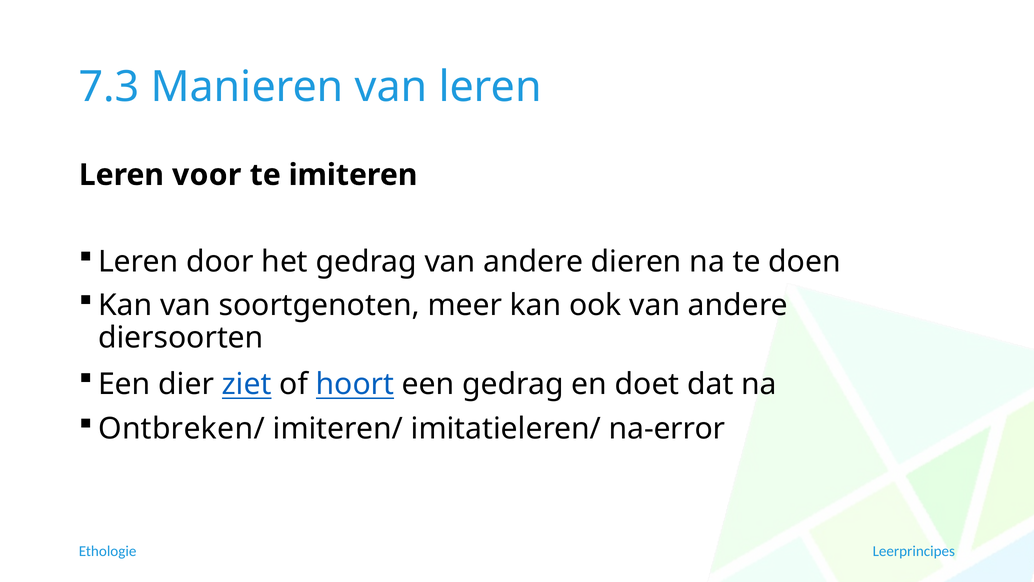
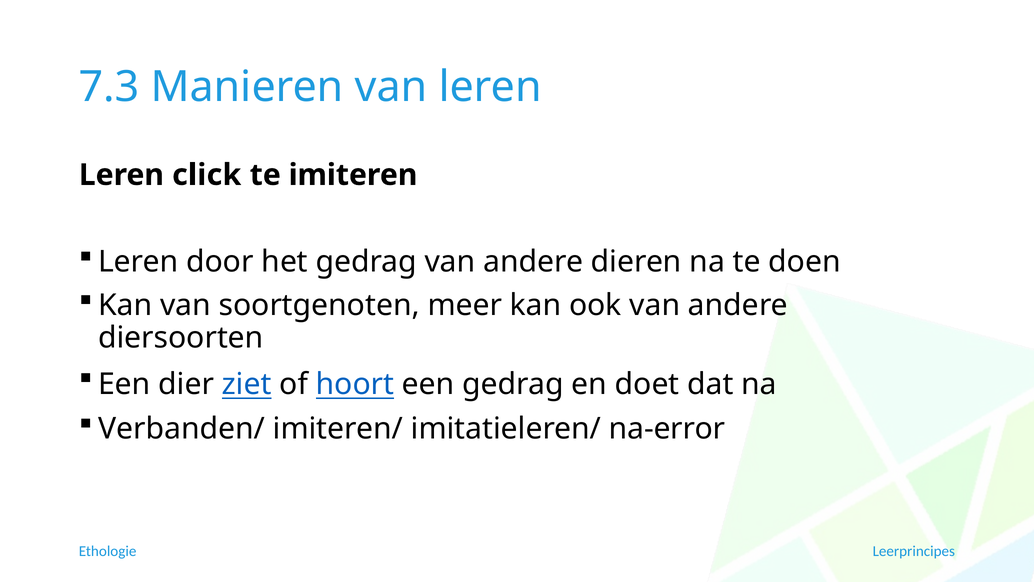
voor: voor -> click (207, 175)
Ontbreken/: Ontbreken/ -> Verbanden/ (182, 428)
